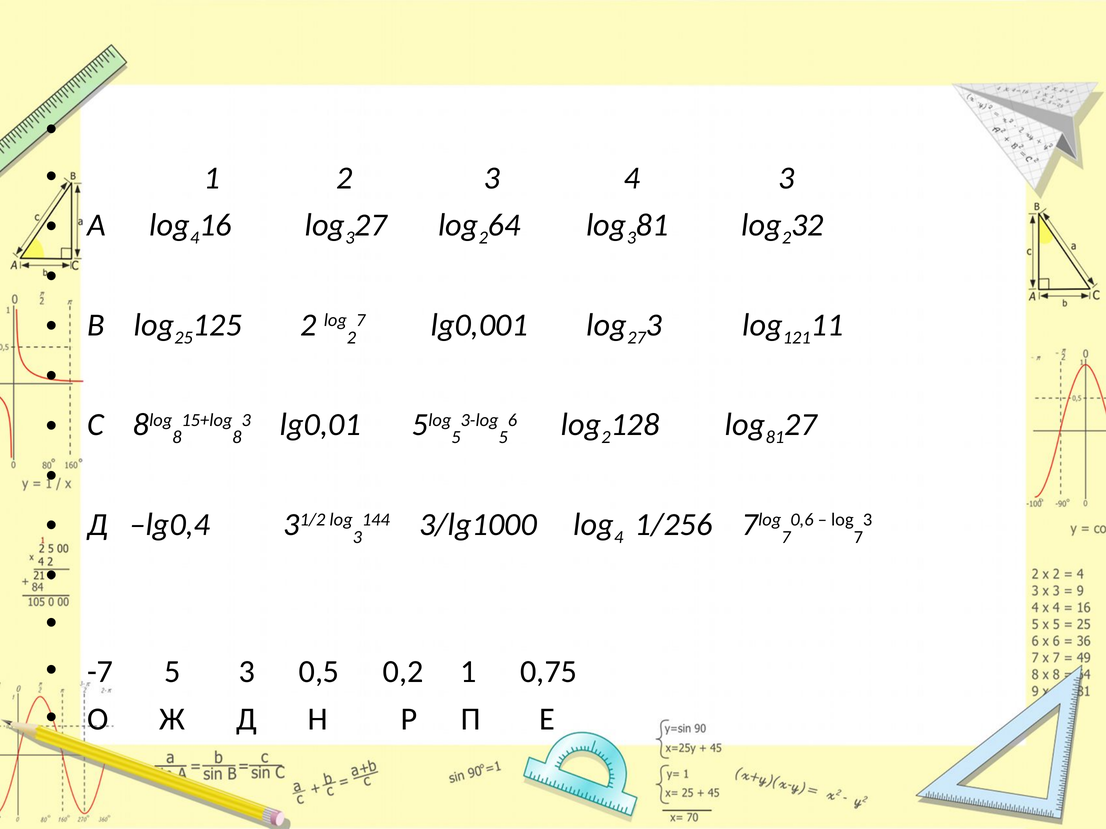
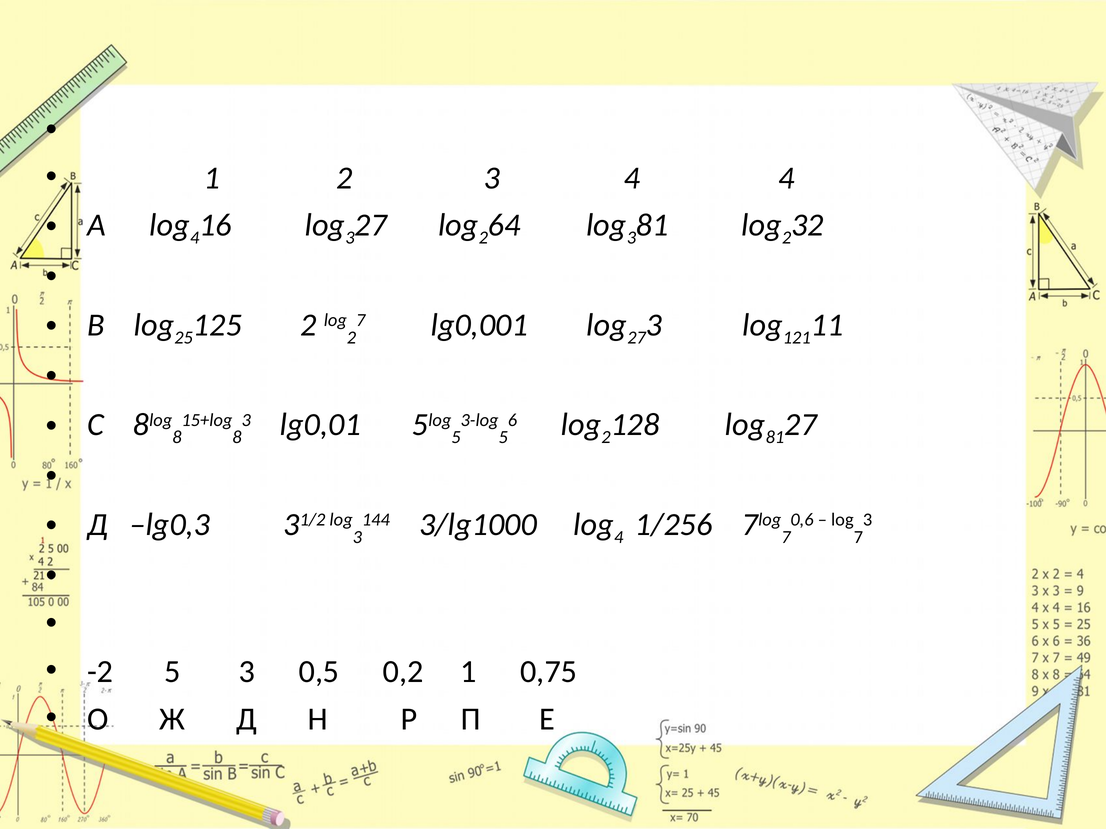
4 3: 3 -> 4 (787, 178)
lg0,4: lg0,4 -> lg0,3 (170, 525)
-7: -7 -> -2 (100, 672)
